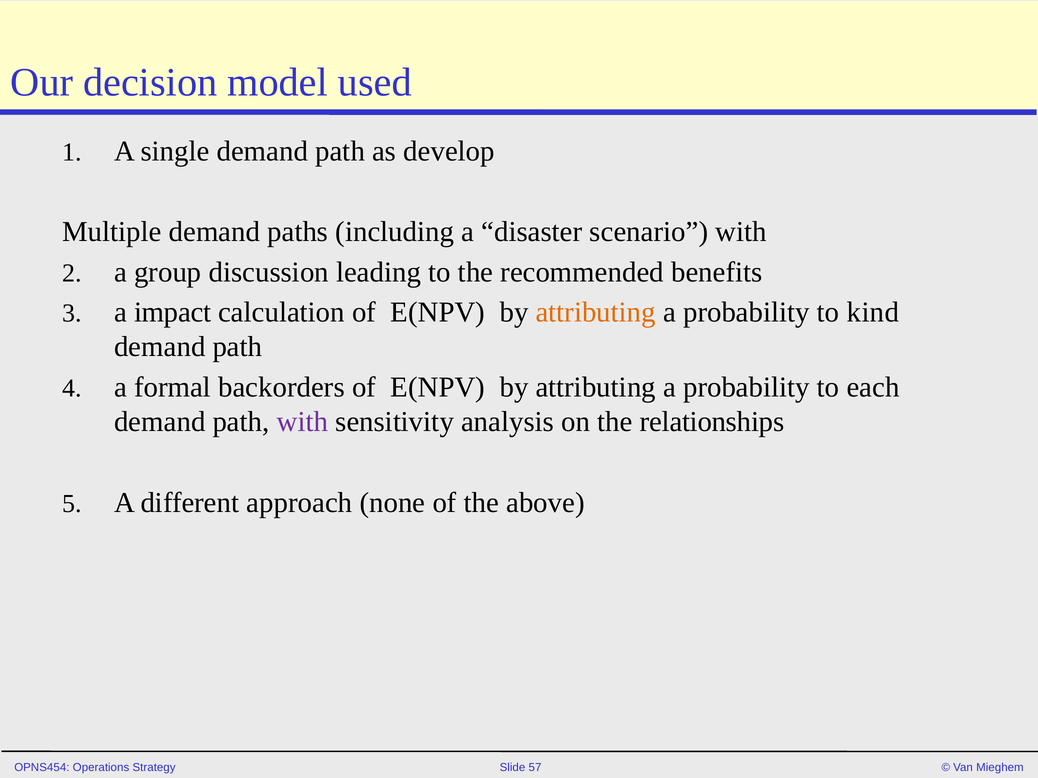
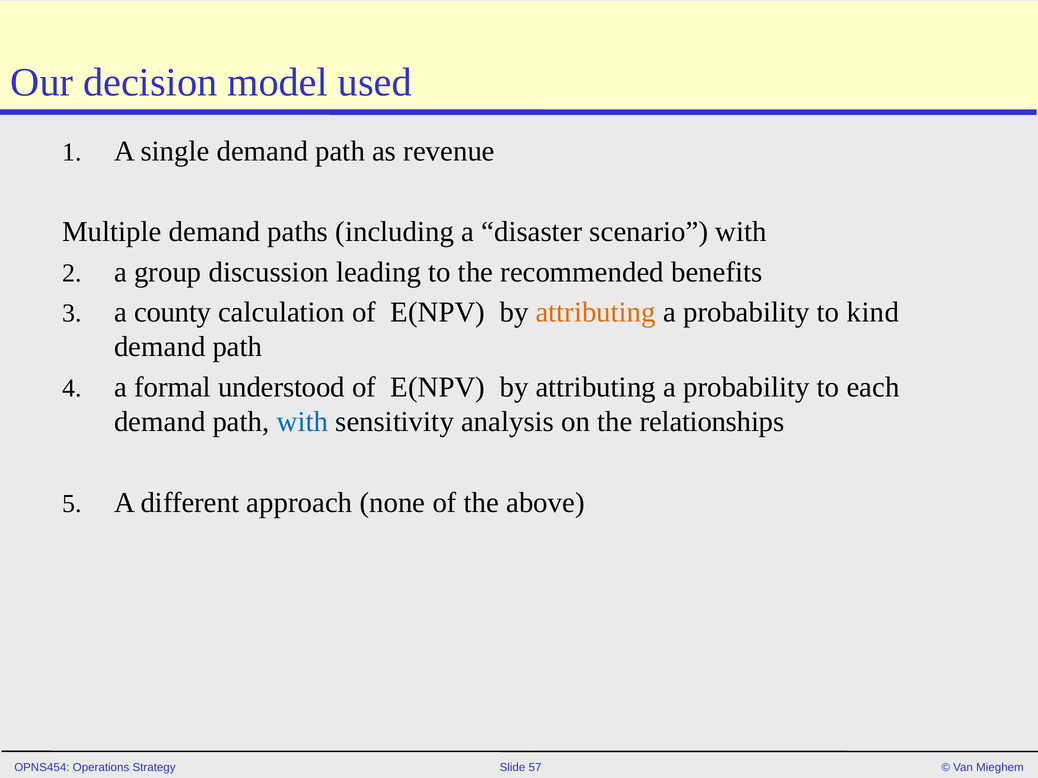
develop: develop -> revenue (449, 151)
impact: impact -> county (173, 313)
backorders: backorders -> understood (282, 388)
with colour: purple -> blue (302, 422)
